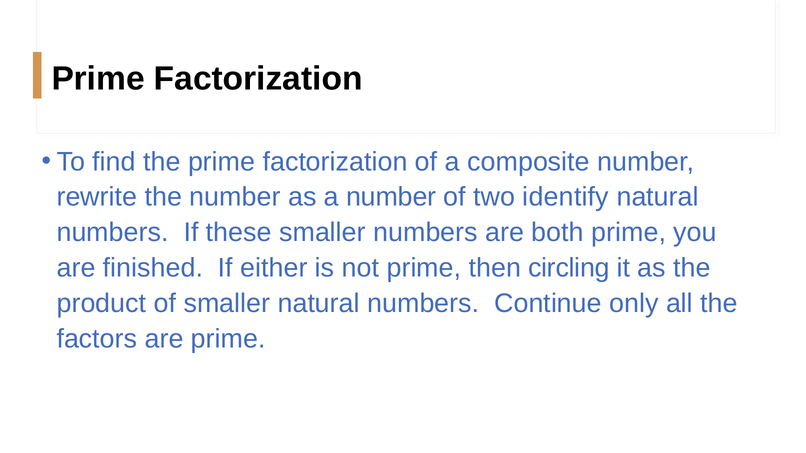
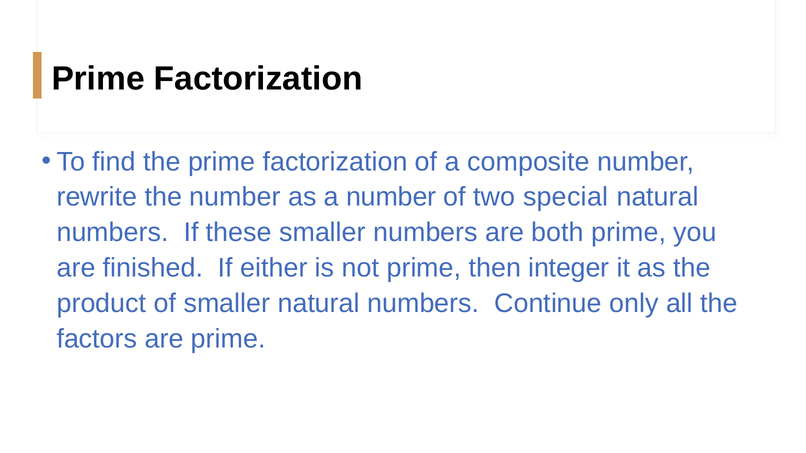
identify: identify -> special (566, 197)
circling: circling -> integer (569, 268)
